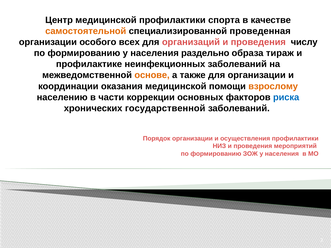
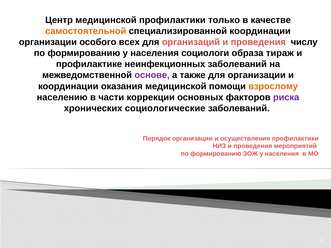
спорта: спорта -> только (224, 20)
специализированной проведенная: проведенная -> координации (260, 31)
раздельно: раздельно -> социологи (205, 53)
основе colour: orange -> purple (152, 75)
риска colour: blue -> purple (286, 97)
государственной: государственной -> социологические (165, 108)
